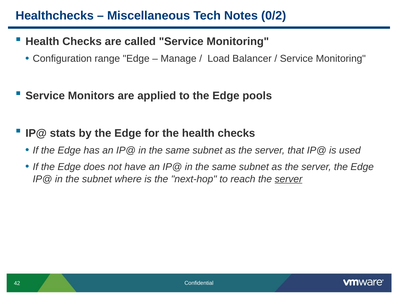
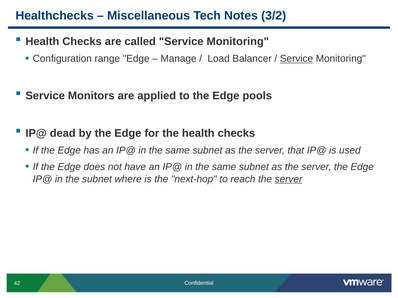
0/2: 0/2 -> 3/2 (274, 16)
Service underline: none -> present (296, 59)
stats: stats -> dead (63, 133)
